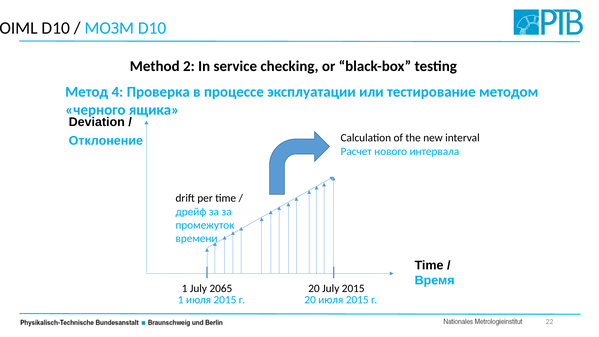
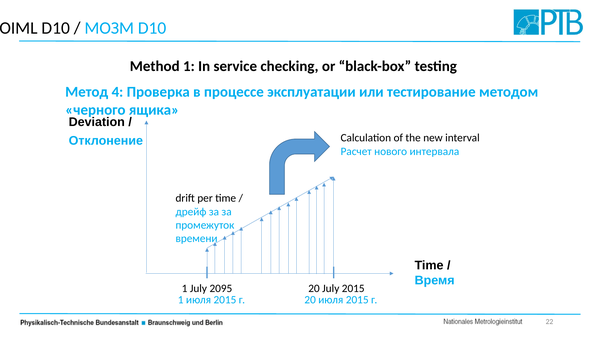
Method 2: 2 -> 1 (189, 66)
2065: 2065 -> 2095 (221, 288)
